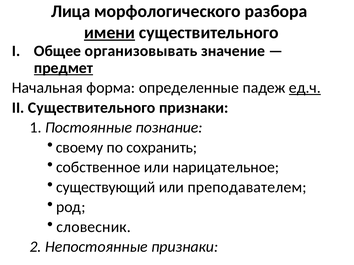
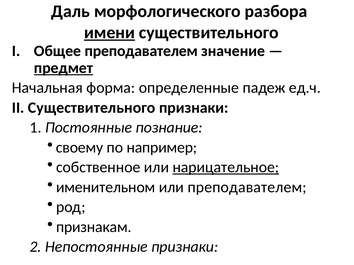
Лица: Лица -> Даль (71, 11)
Общее организовывать: организовывать -> преподавателем (141, 51)
ед.ч underline: present -> none (305, 88)
сохранить: сохранить -> например (162, 148)
нарицательное underline: none -> present (226, 168)
существующий: существующий -> именительном (106, 188)
словесник: словесник -> признакам (94, 227)
